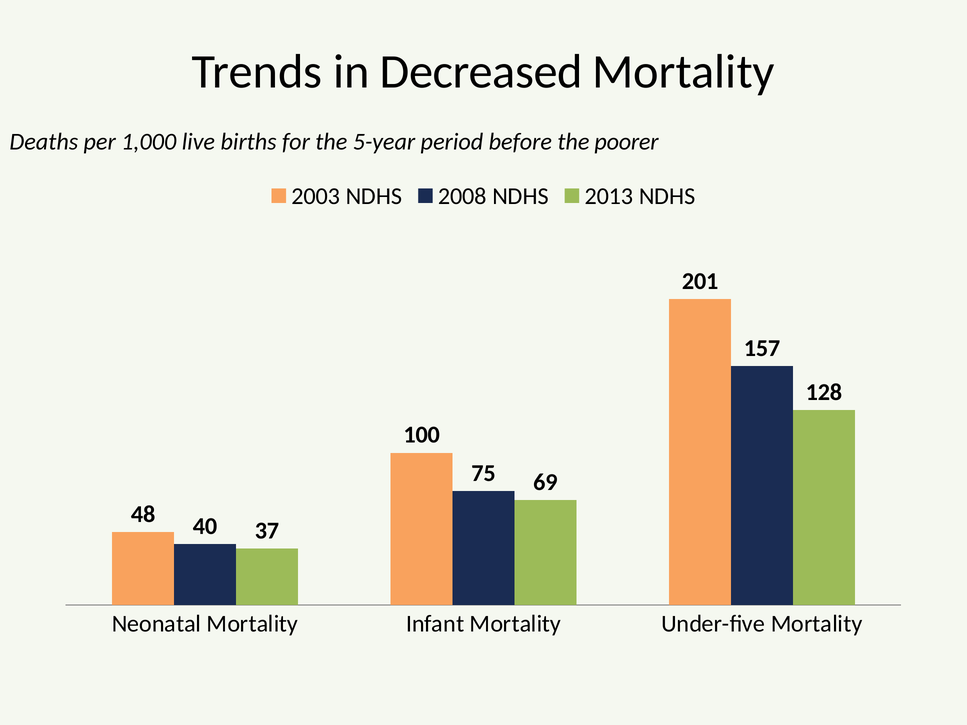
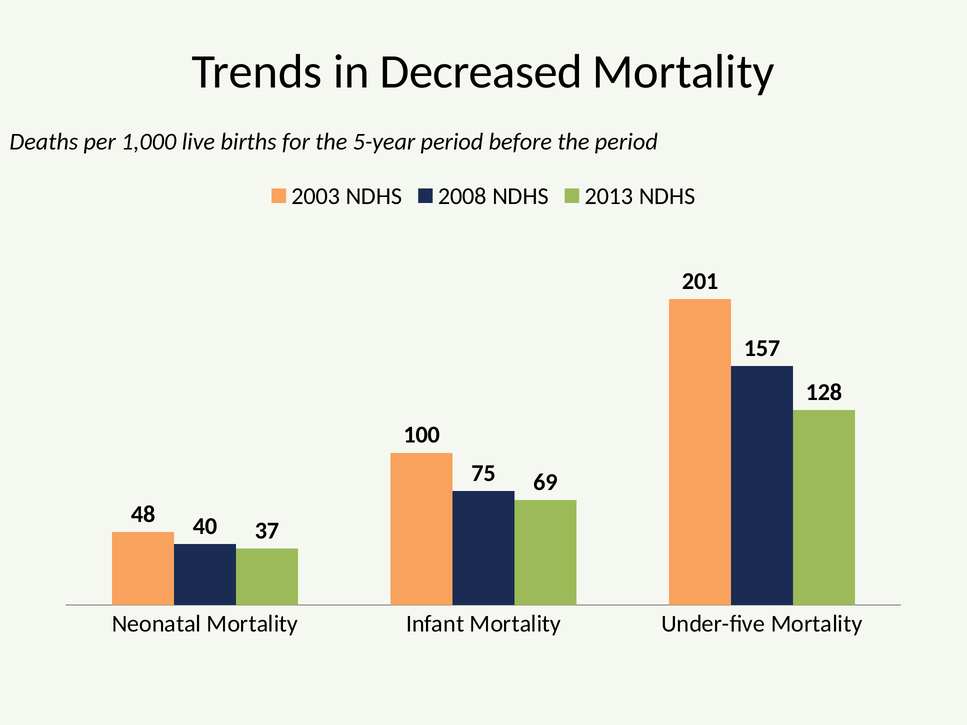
the poorer: poorer -> period (626, 142)
